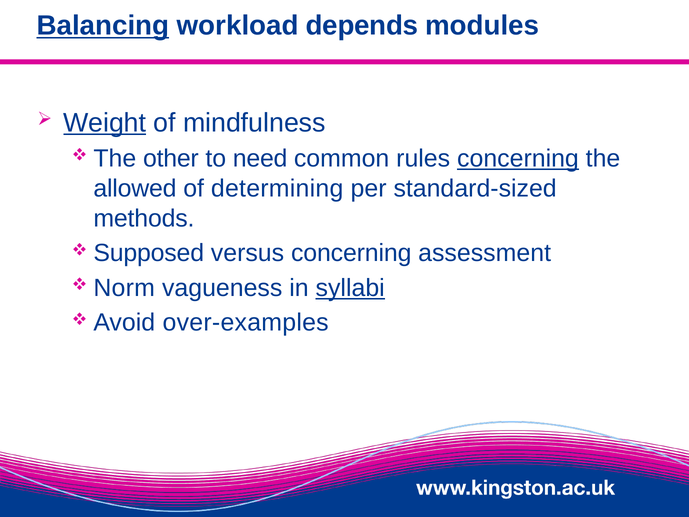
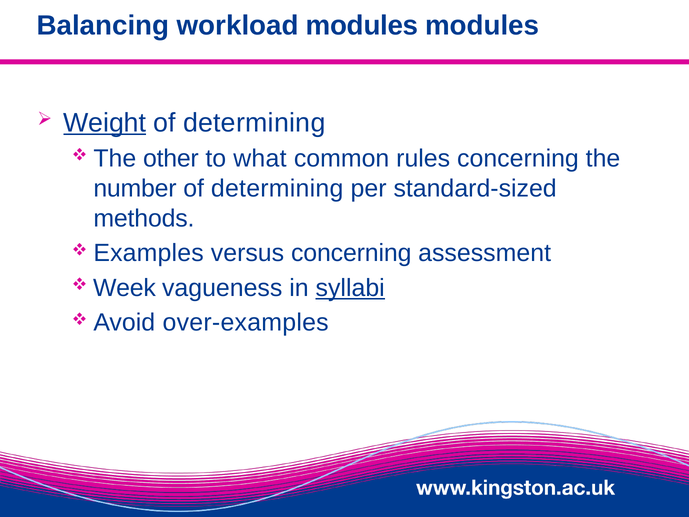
Balancing underline: present -> none (103, 26)
workload depends: depends -> modules (362, 26)
mindfulness: mindfulness -> determining (254, 123)
need: need -> what (260, 159)
concerning underline: present -> none (518, 159)
allowed: allowed -> number (135, 188)
Supposed: Supposed -> Examples (149, 253)
Norm: Norm -> Week (124, 288)
